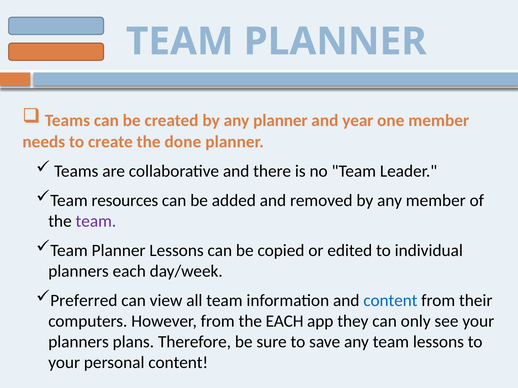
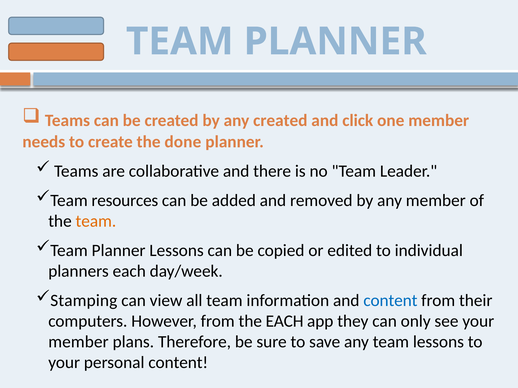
any planner: planner -> created (280, 121)
year: year -> click (358, 121)
team colour: purple -> orange (96, 221)
Preferred: Preferred -> Stamping (84, 301)
planners: planners -> member (78, 342)
